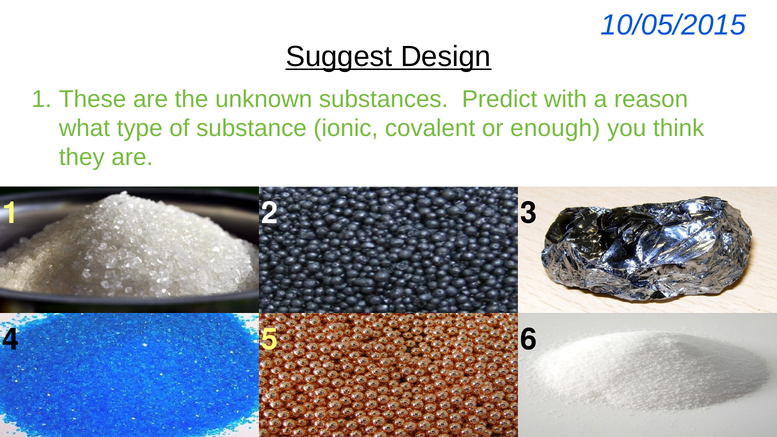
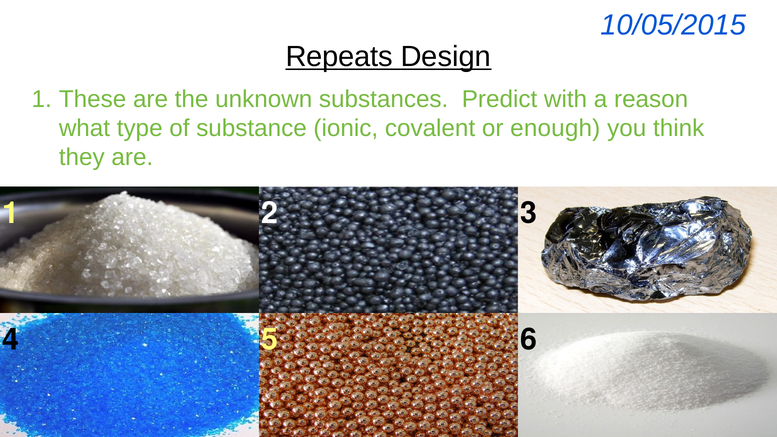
Suggest: Suggest -> Repeats (339, 57)
